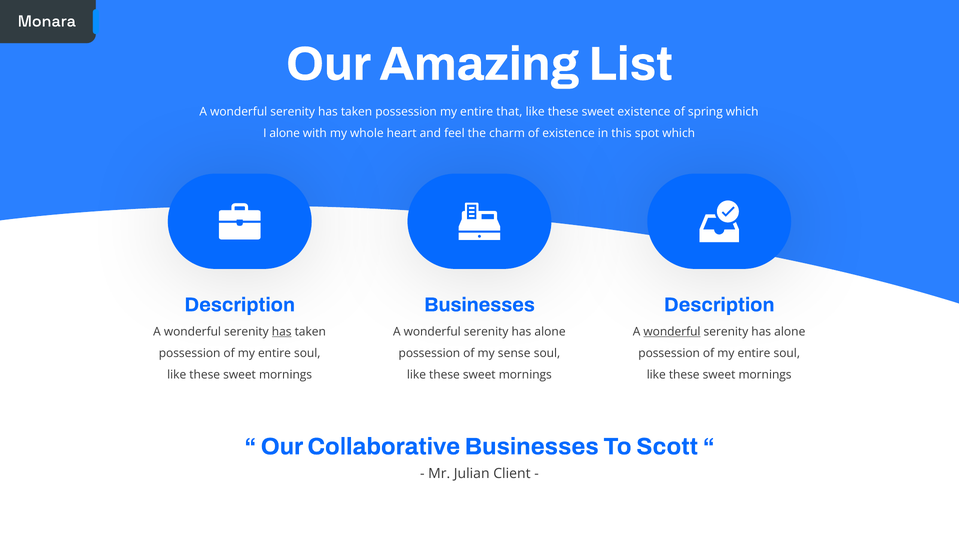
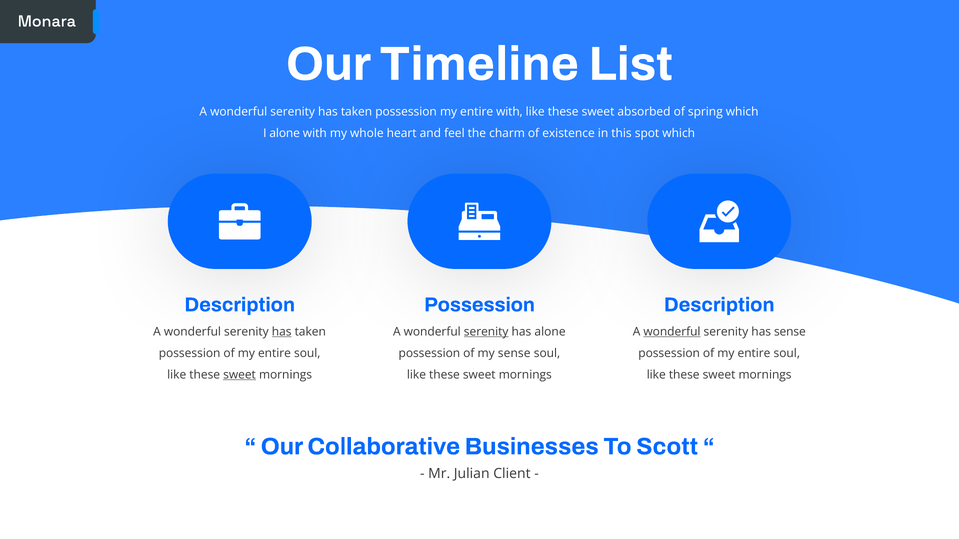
Amazing: Amazing -> Timeline (479, 64)
entire that: that -> with (509, 112)
sweet existence: existence -> absorbed (644, 112)
Businesses: Businesses -> Possession (480, 305)
serenity underline: none -> present (486, 332)
alone: alone -> sense (790, 332)
sweet underline: none -> present (240, 375)
